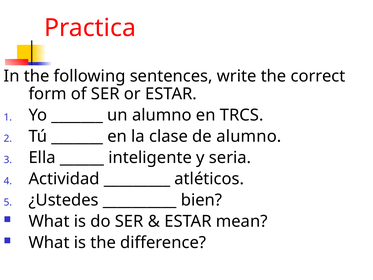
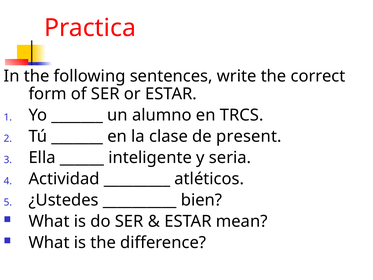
de alumno: alumno -> present (249, 136)
